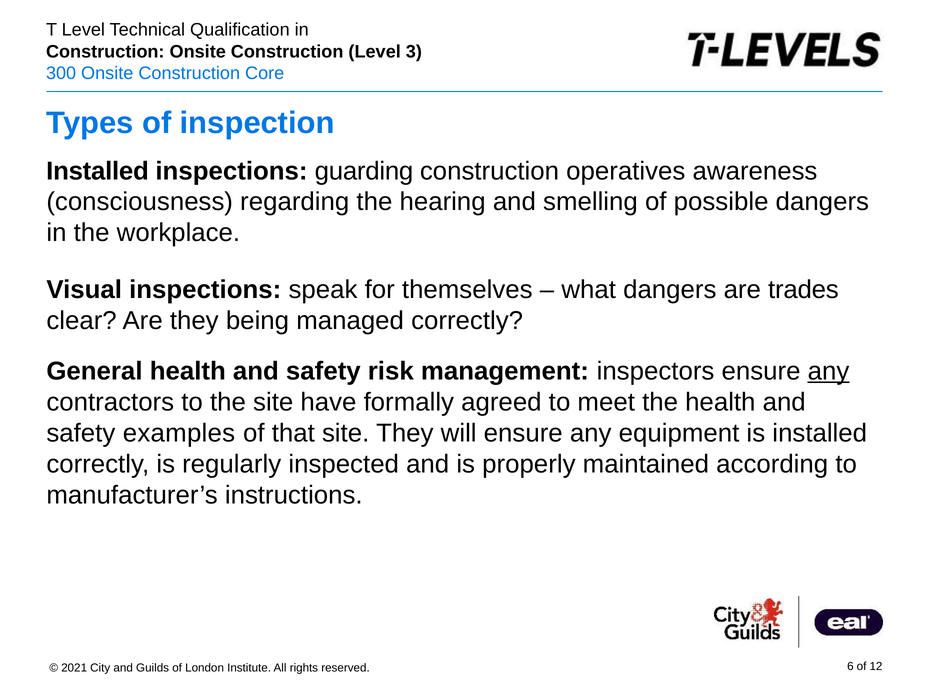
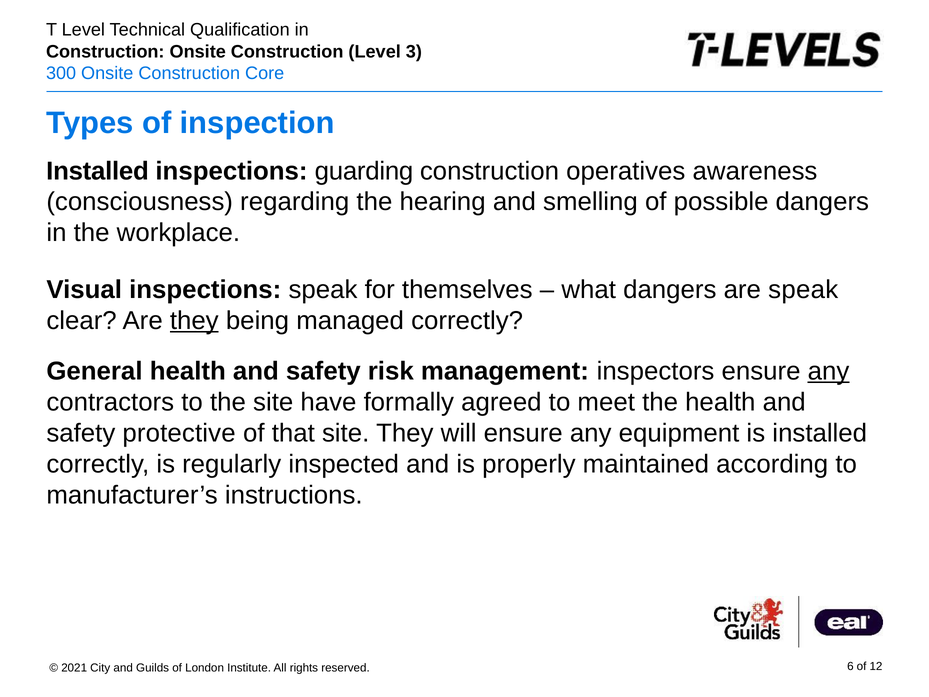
are trades: trades -> speak (803, 290)
they underline: none -> present (194, 321)
examples: examples -> protective (179, 433)
